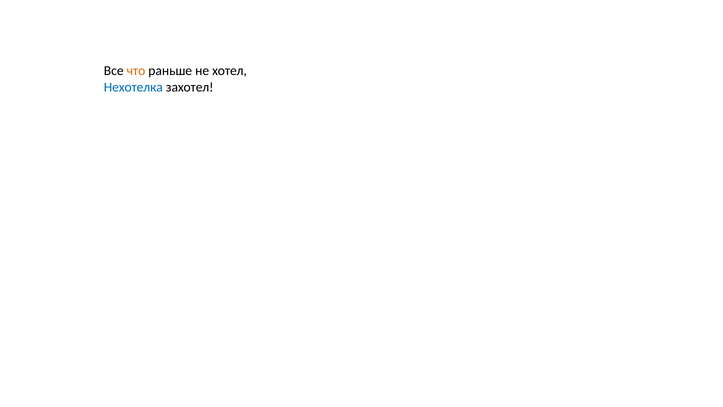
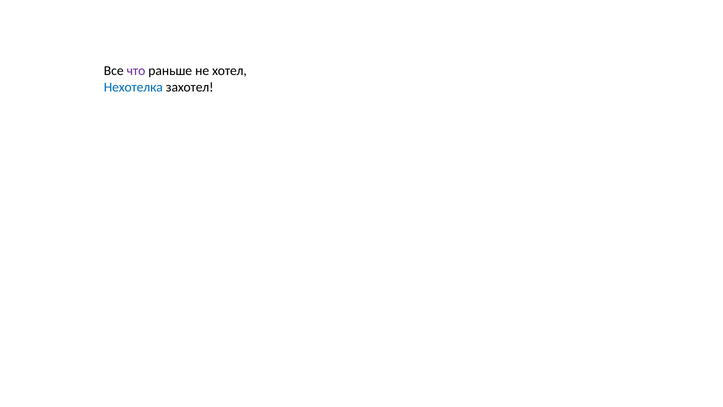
что colour: orange -> purple (136, 71)
